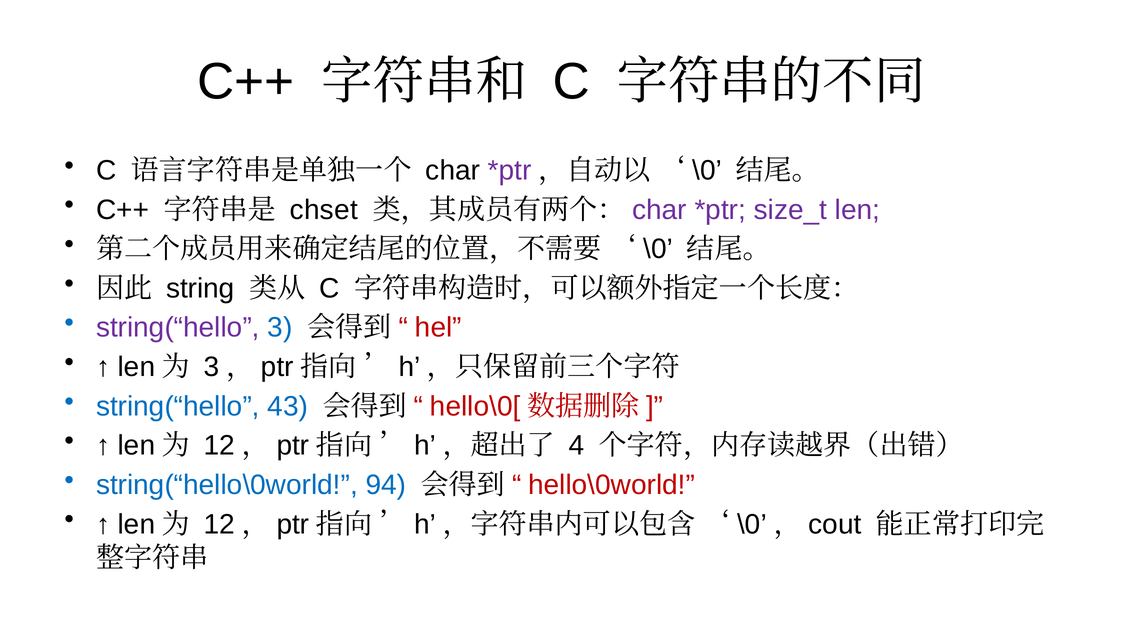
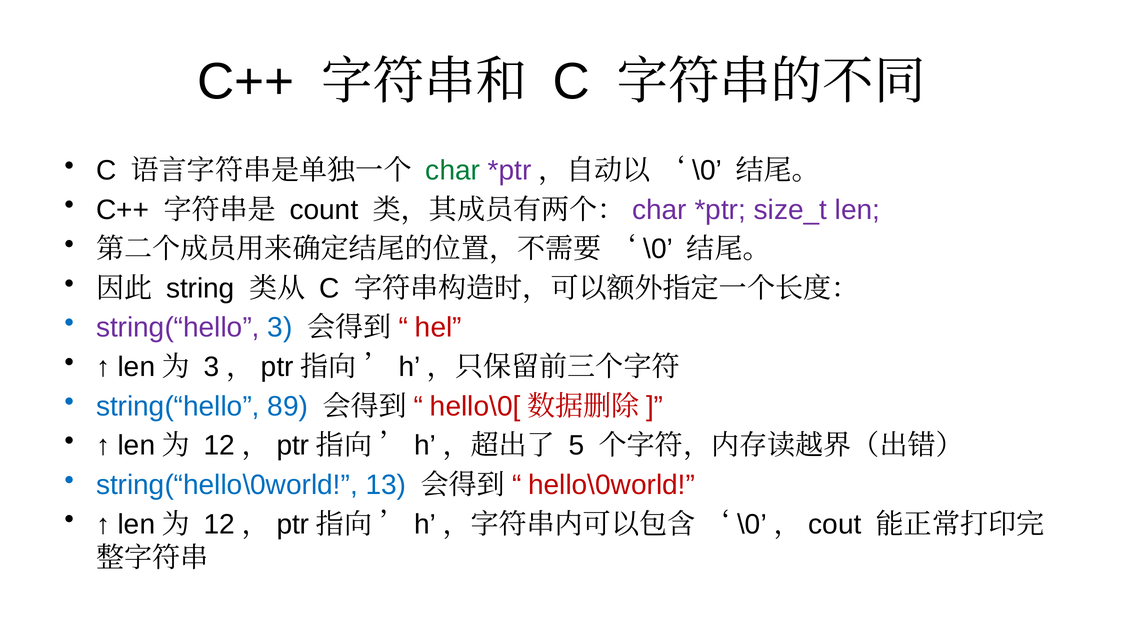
char colour: black -> green (453, 170)
chset: chset -> count (324, 210)
43: 43 -> 89 (288, 406)
4: 4 -> 5 (577, 445)
94: 94 -> 13 (386, 485)
